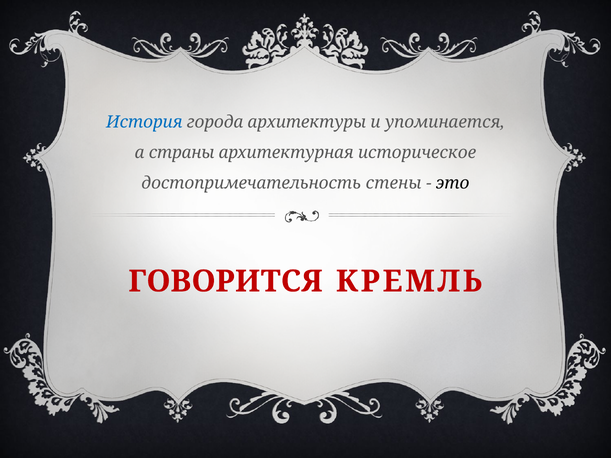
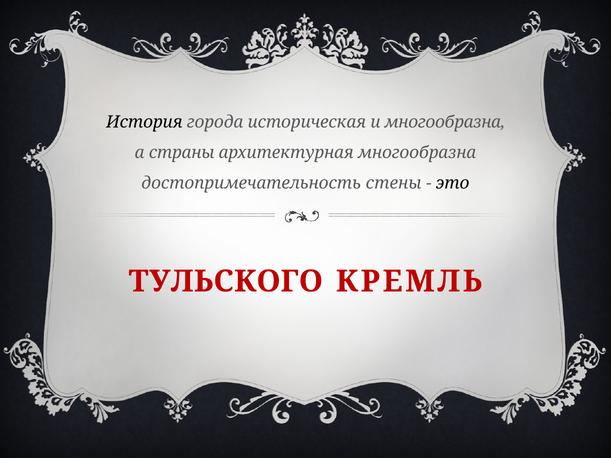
История colour: blue -> black (144, 122)
архитектуры: архитектуры -> историческая (307, 122)
и упоминается: упоминается -> многообразна (445, 122)
архитектурная историческое: историческое -> многообразна (417, 153)
ГОВОРИТСЯ: ГОВОРИТСЯ -> ТУЛЬСКОГО (225, 282)
